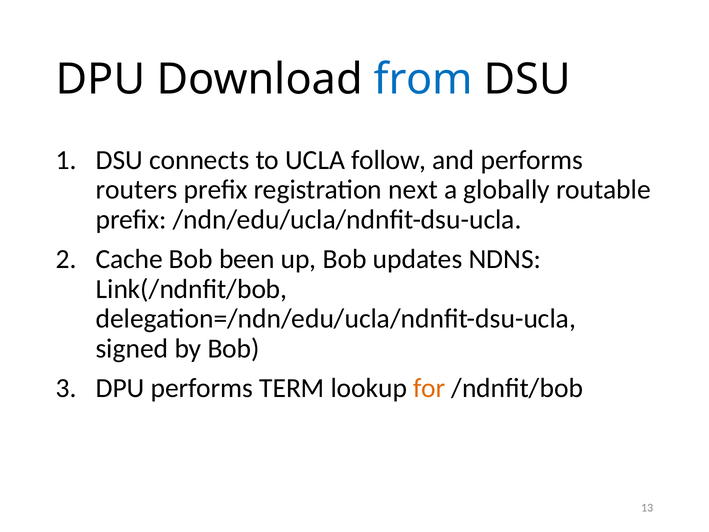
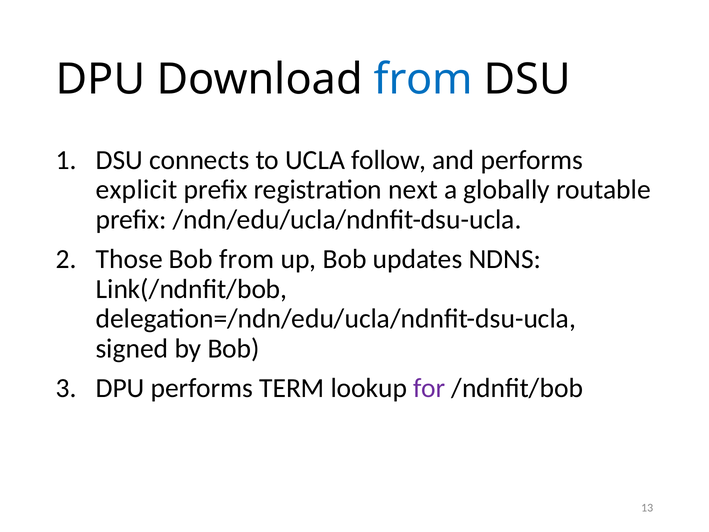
routers: routers -> explicit (137, 190)
Cache: Cache -> Those (129, 259)
Bob been: been -> from (247, 259)
for colour: orange -> purple (429, 388)
